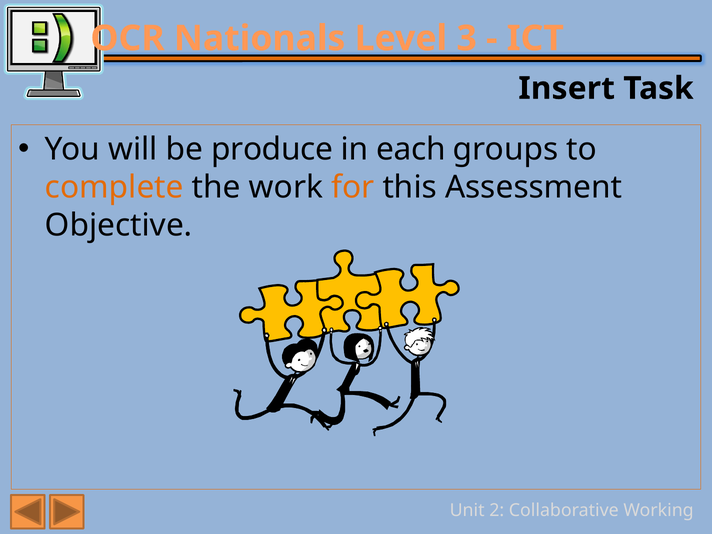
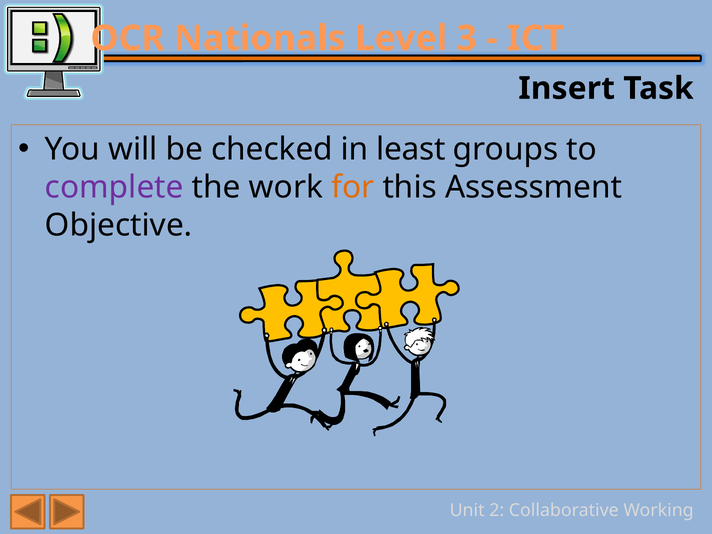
produce: produce -> checked (272, 149)
each: each -> least (411, 149)
complete colour: orange -> purple (114, 187)
